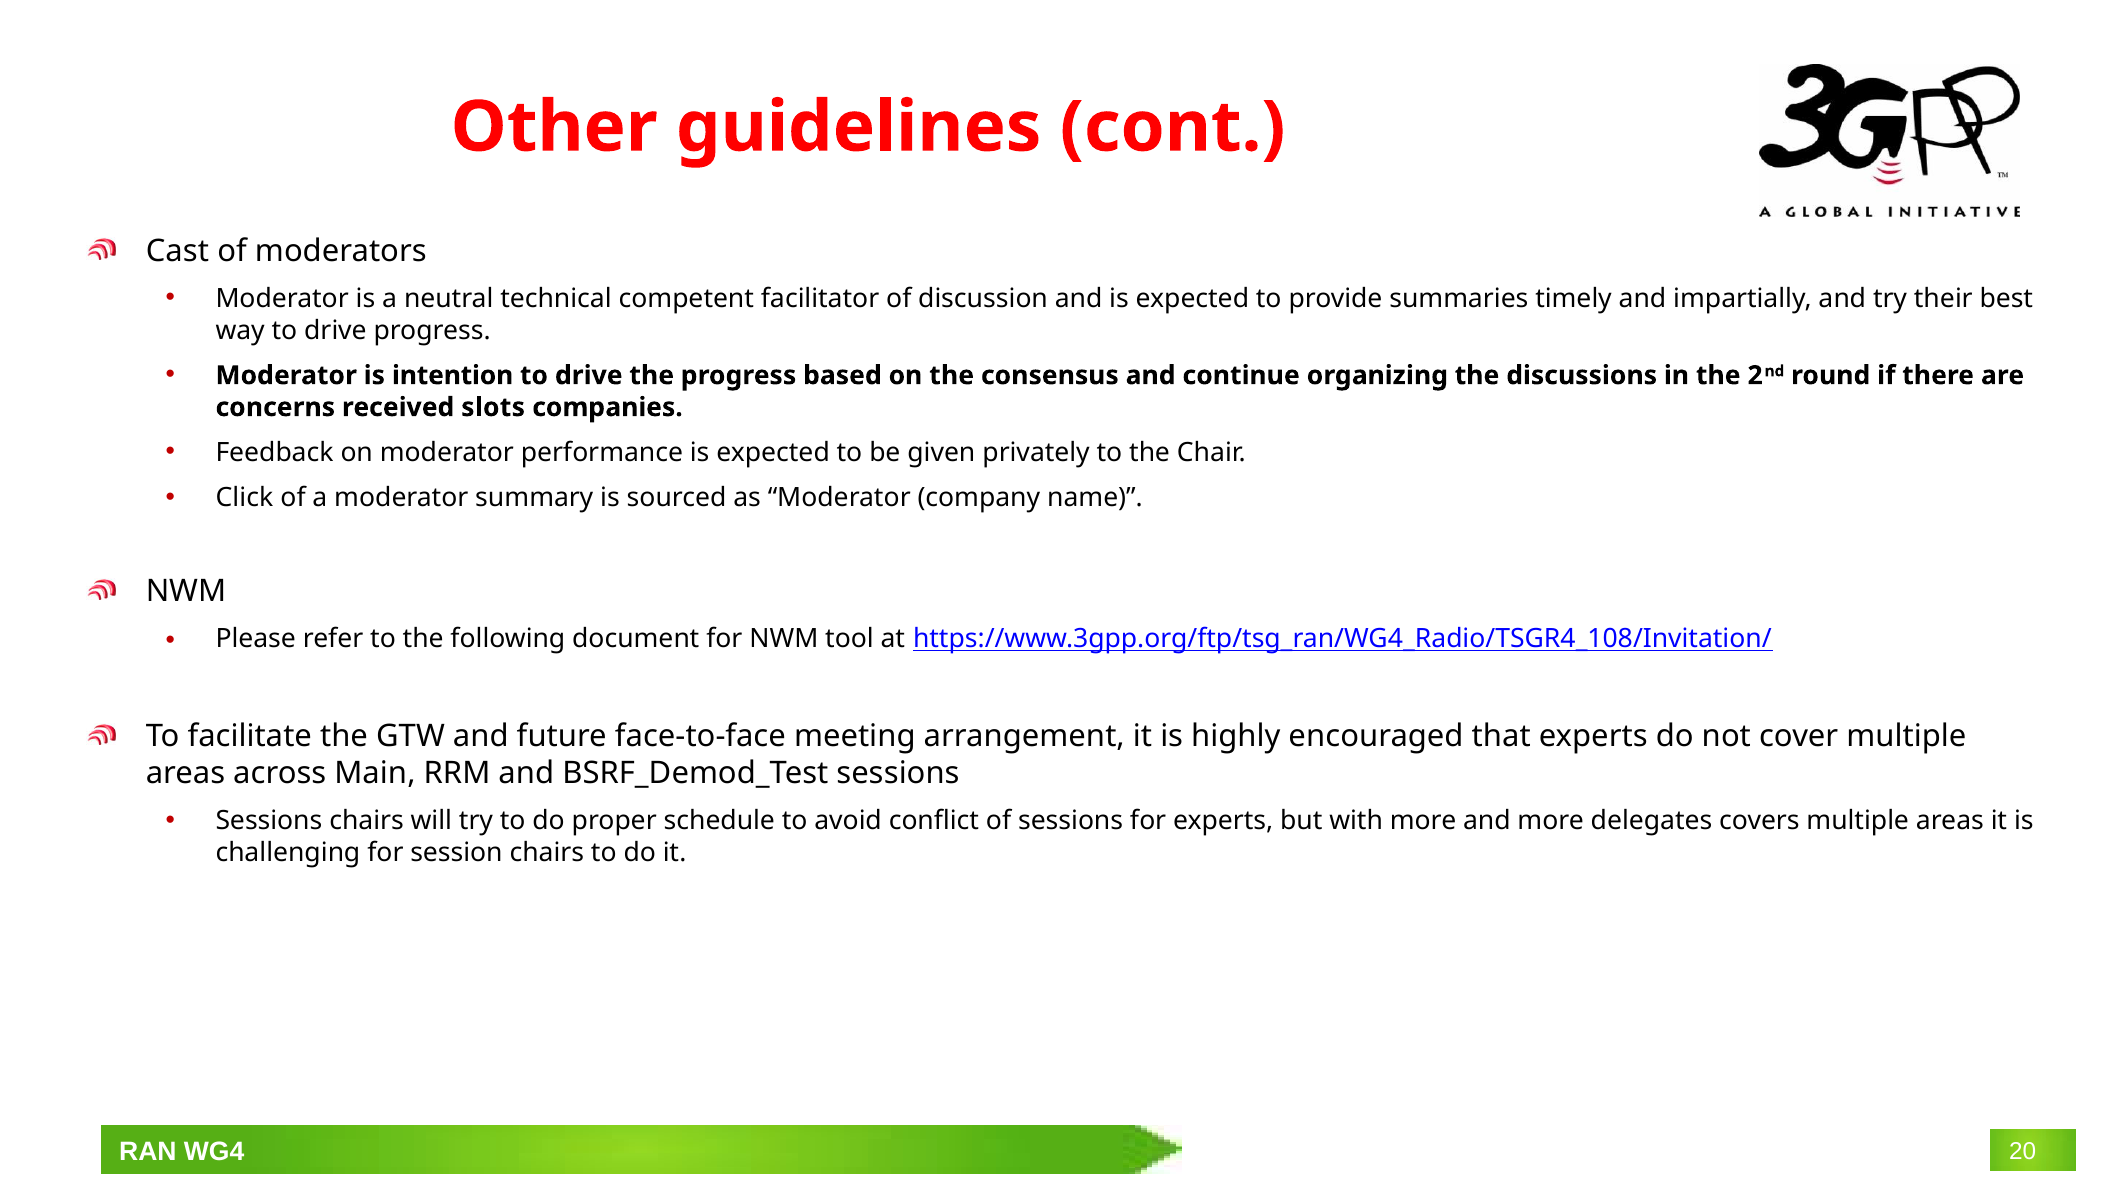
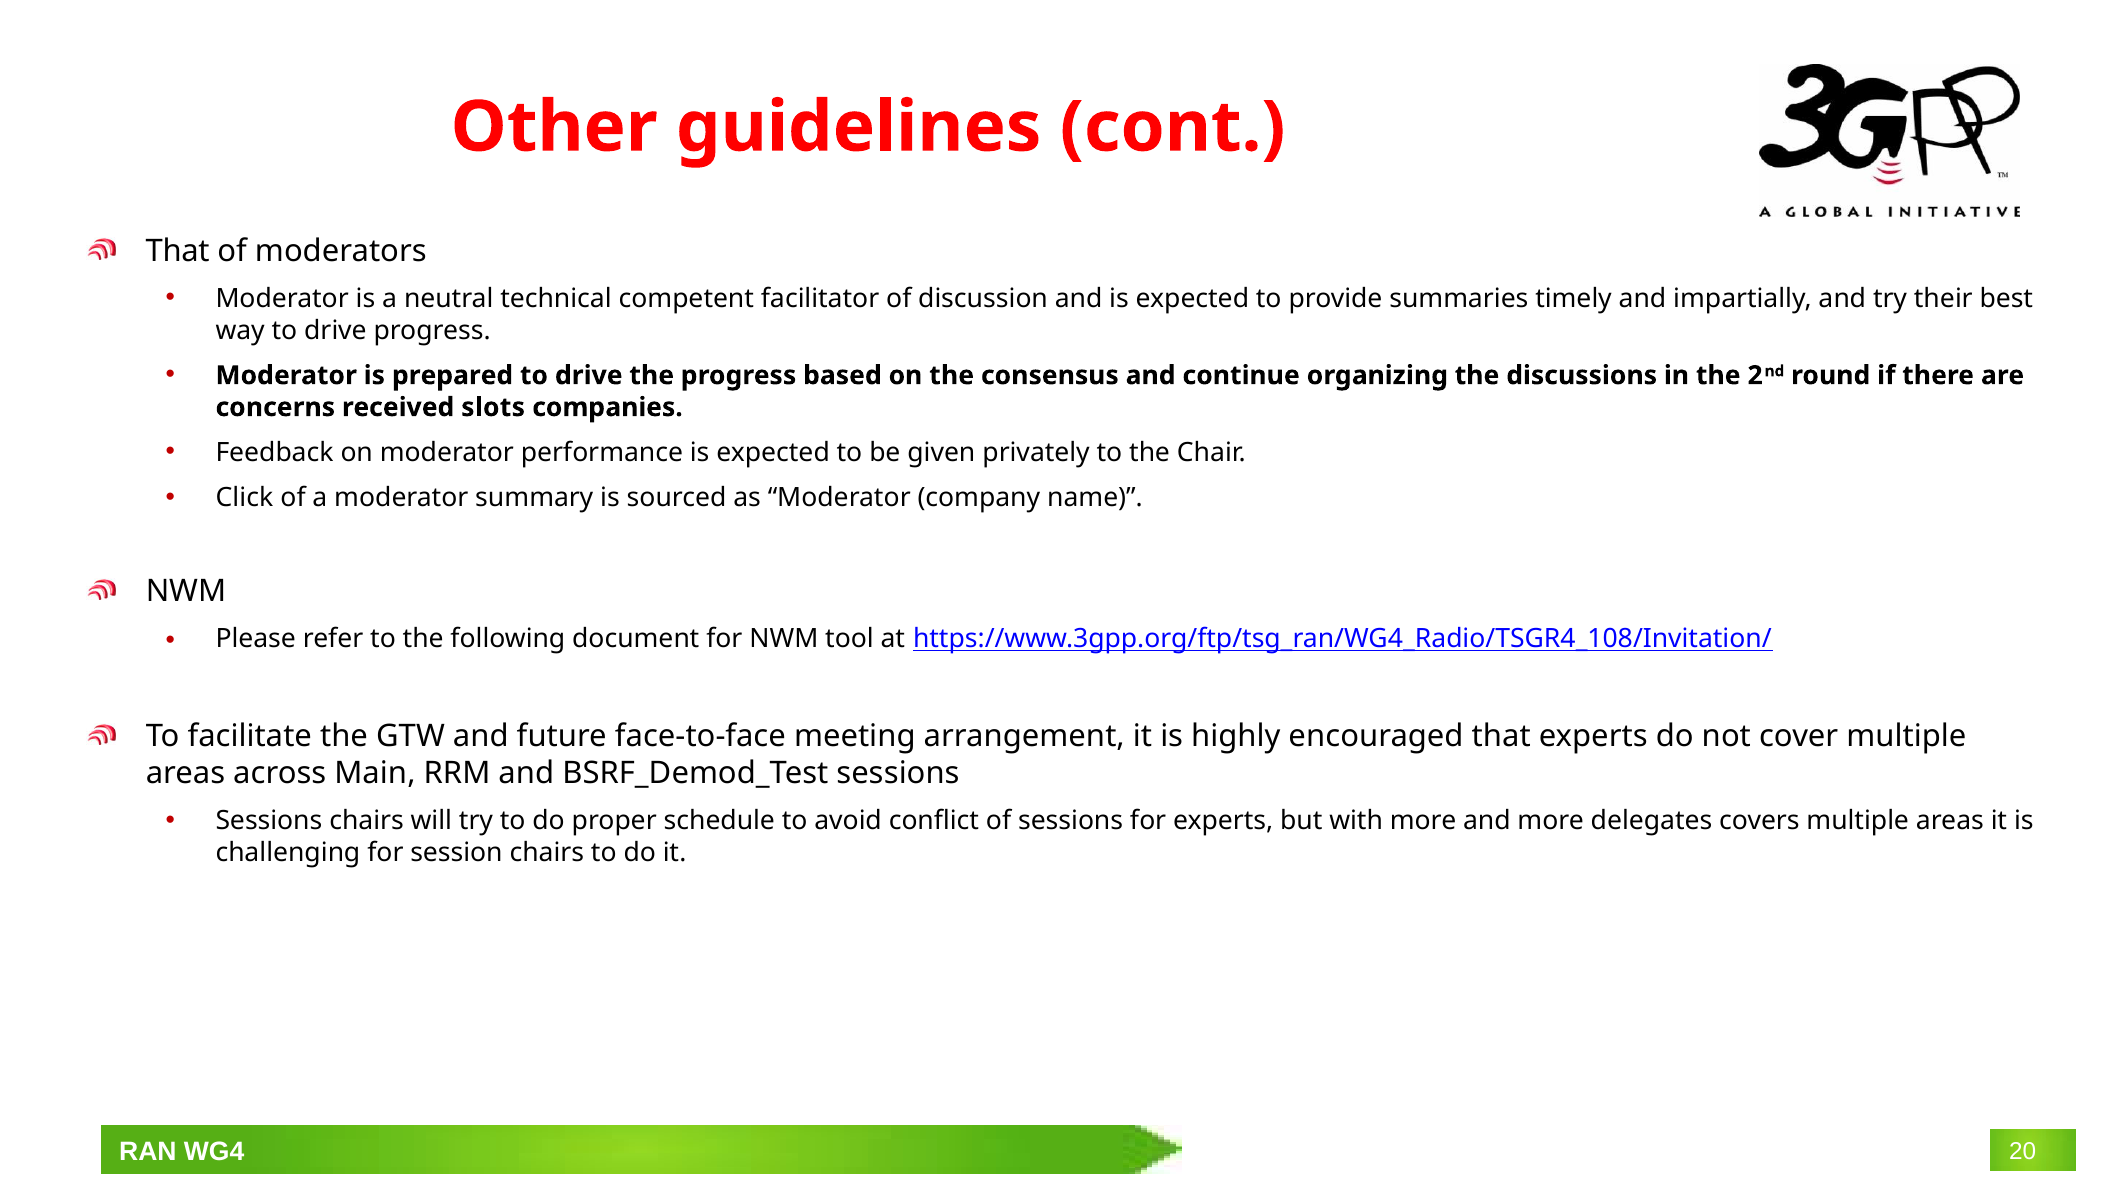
Cast: Cast -> That (178, 251)
intention: intention -> prepared (453, 375)
